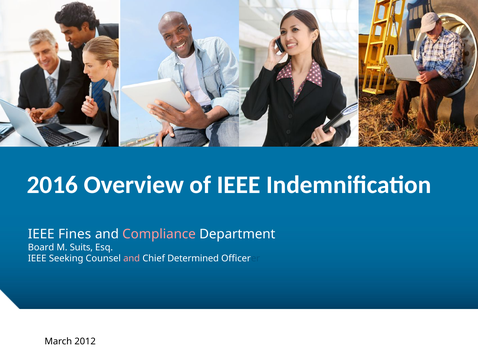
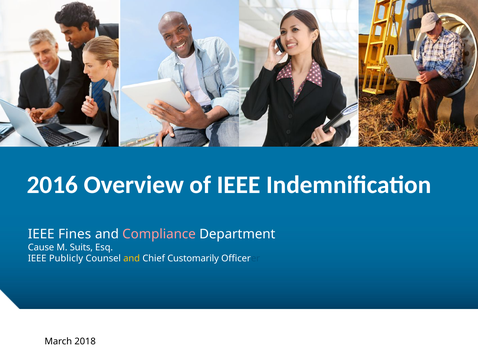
Board: Board -> Cause (41, 248)
Seeking: Seeking -> Publicly (66, 259)
and colour: pink -> yellow (132, 259)
Determined: Determined -> Customarily (193, 259)
2012: 2012 -> 2018 (85, 342)
